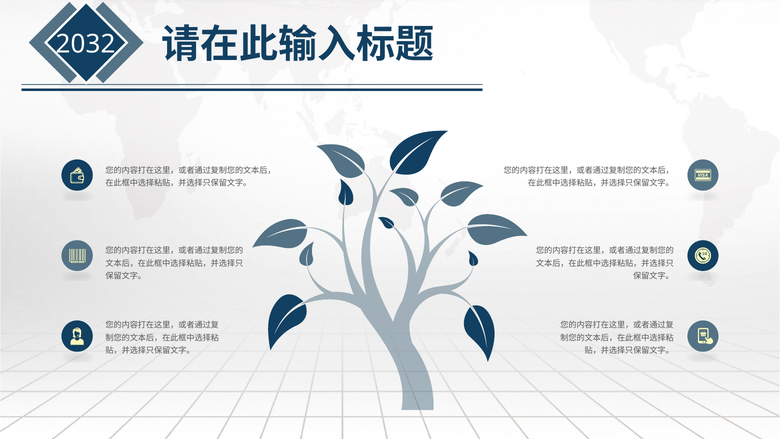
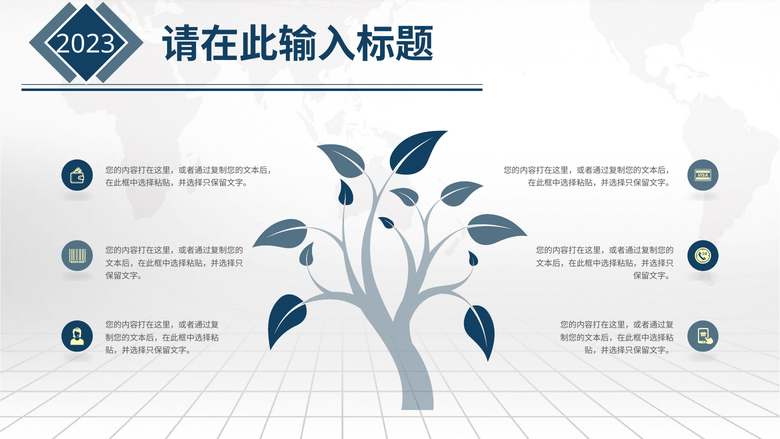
2032: 2032 -> 2023 (86, 44)
